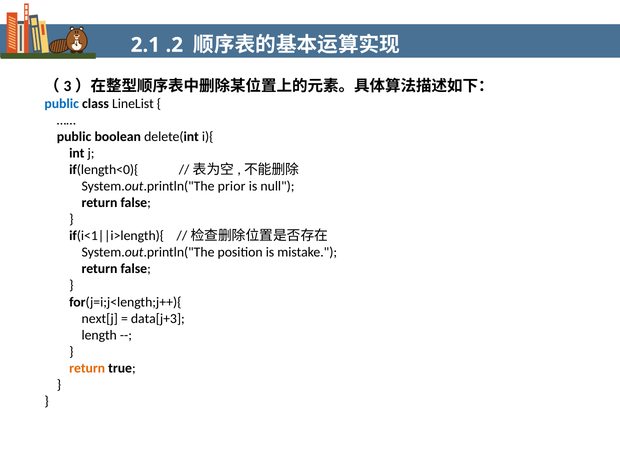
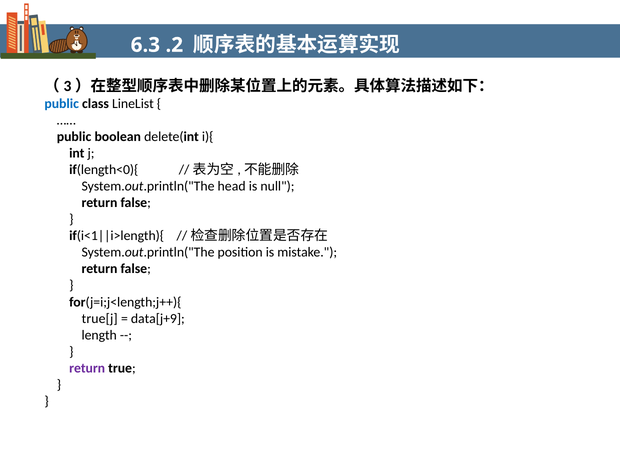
2.1: 2.1 -> 6.3 (145, 45)
prior: prior -> head (232, 186)
next[j: next[j -> true[j (100, 318)
data[j+3: data[j+3 -> data[j+9 (158, 318)
return colour: orange -> purple (87, 368)
